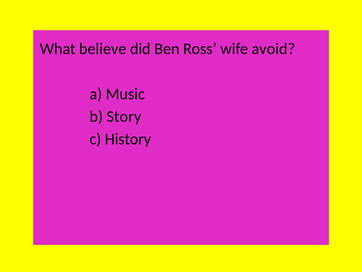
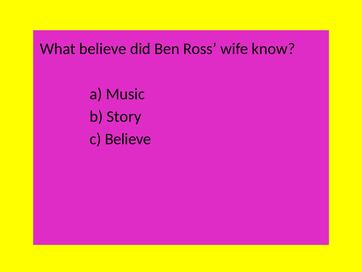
avoid: avoid -> know (273, 49)
c History: History -> Believe (128, 139)
